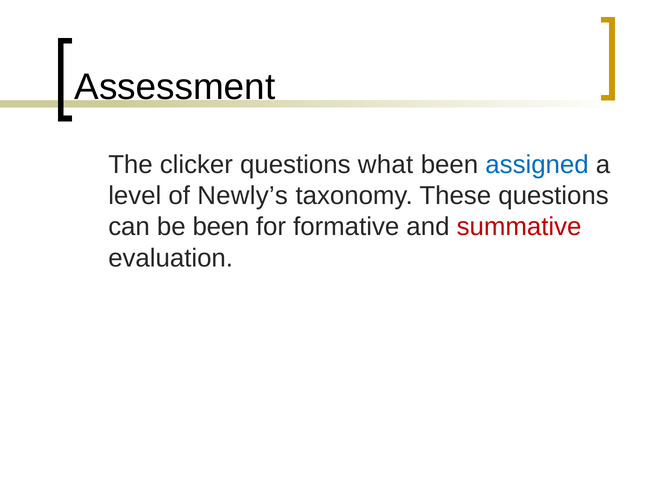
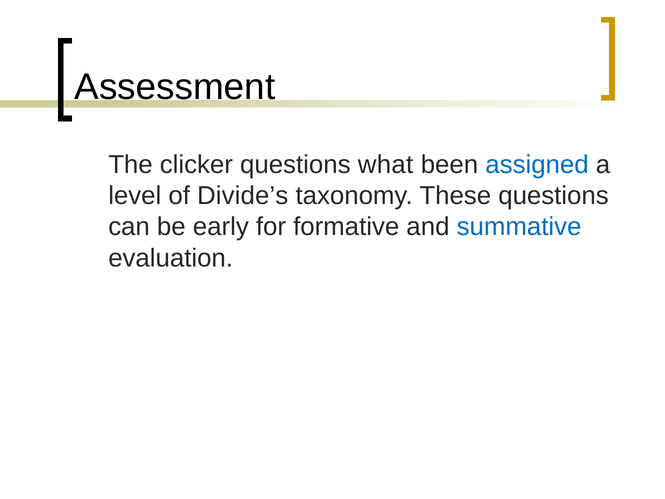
Newly’s: Newly’s -> Divide’s (243, 196)
be been: been -> early (221, 227)
summative colour: red -> blue (519, 227)
